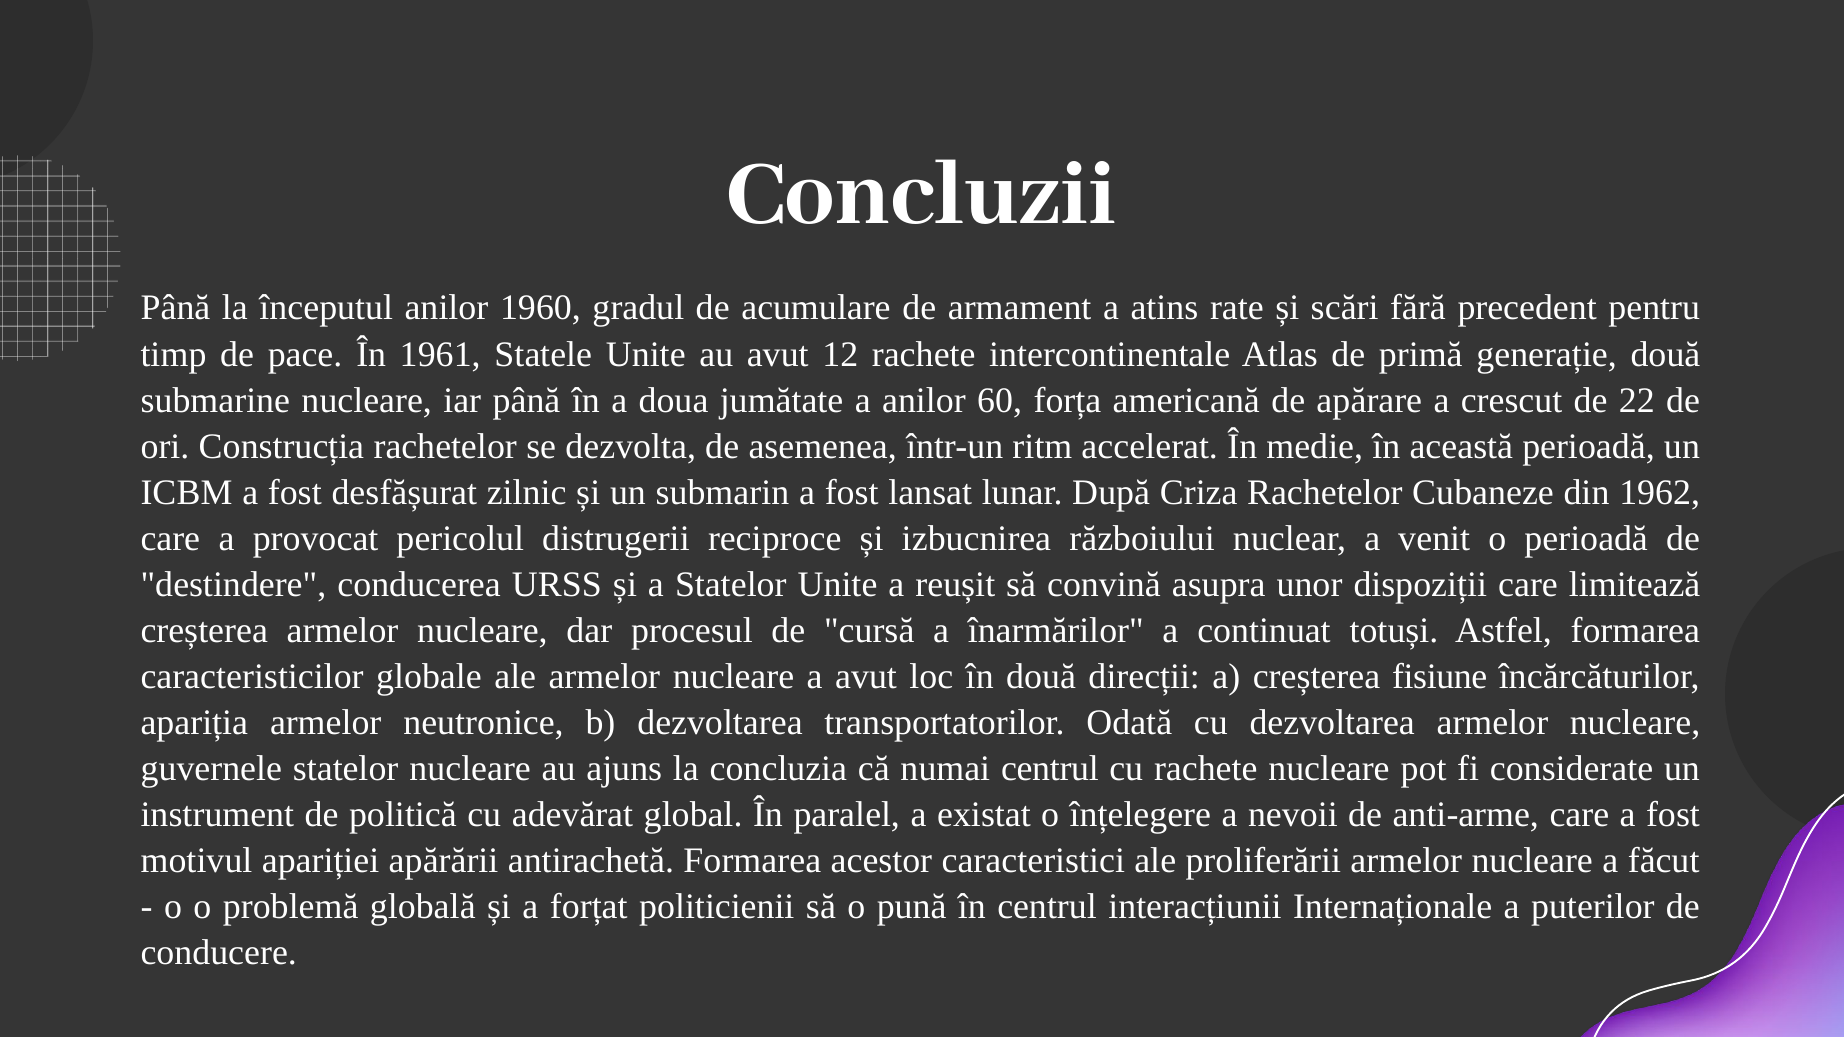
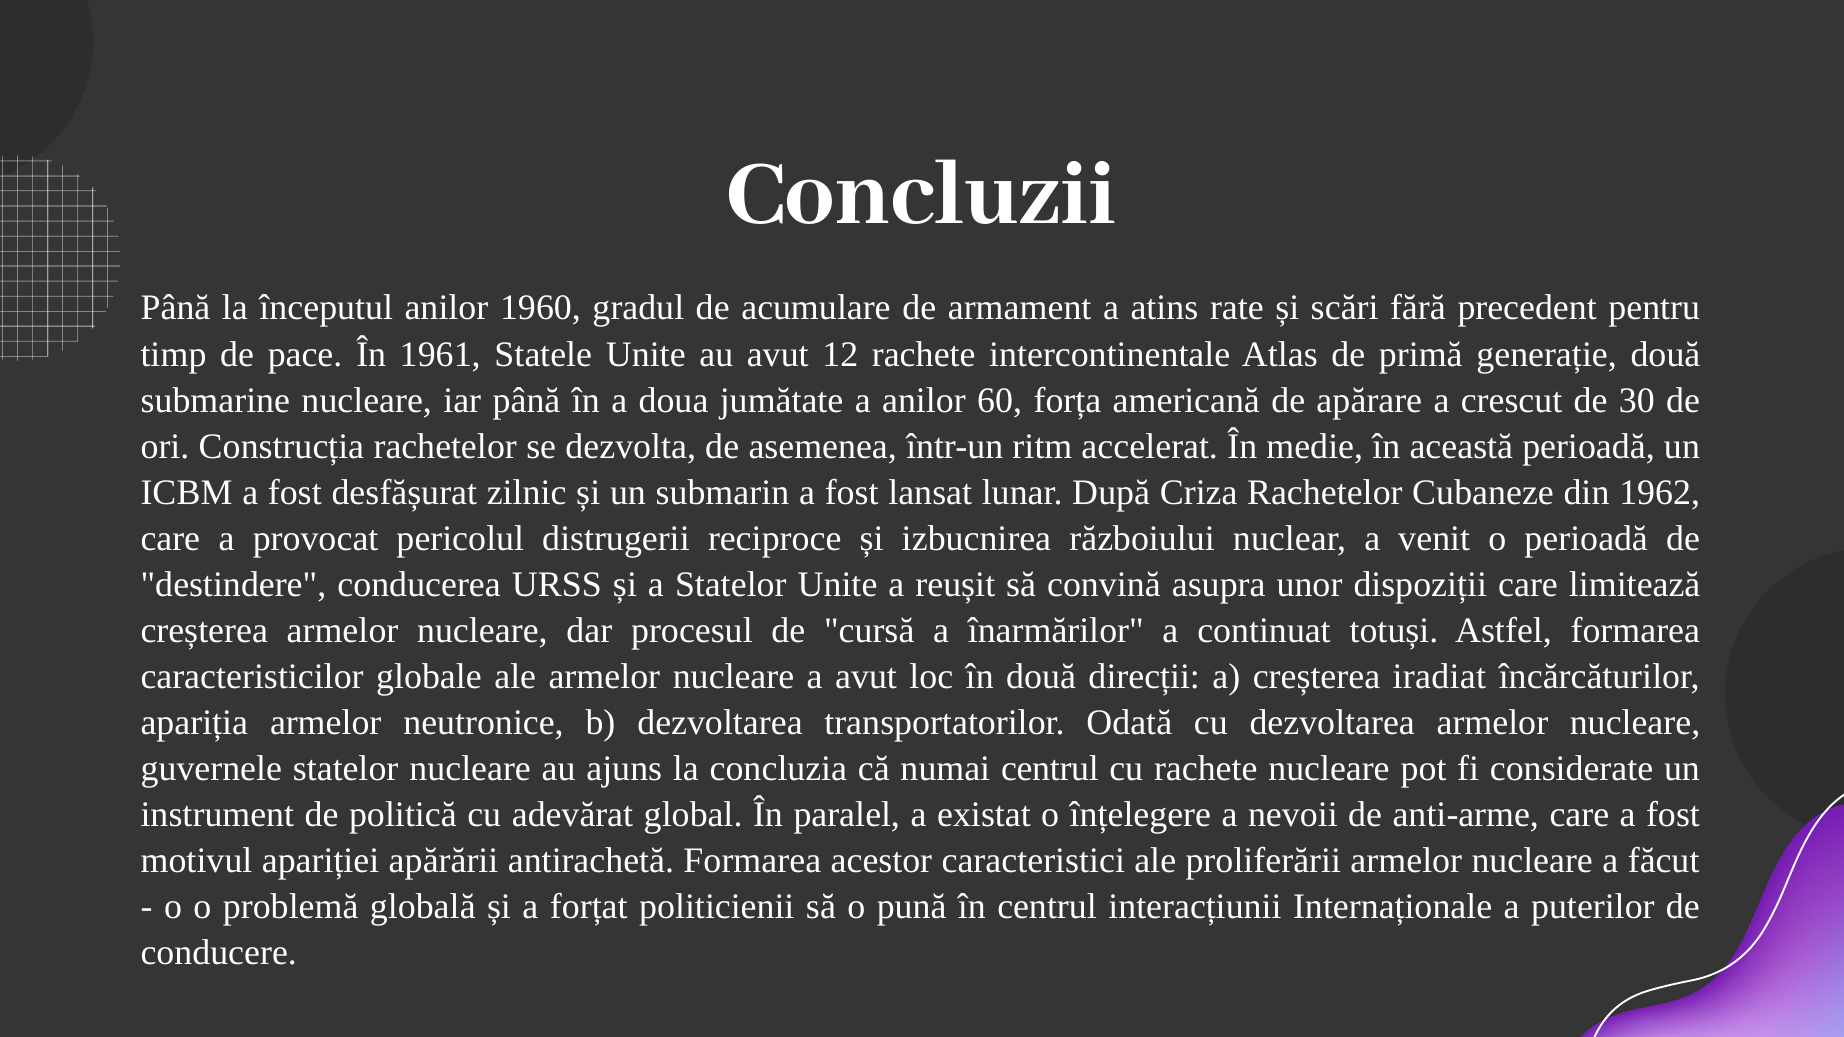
22: 22 -> 30 (1637, 400)
fisiune: fisiune -> iradiat (1439, 676)
